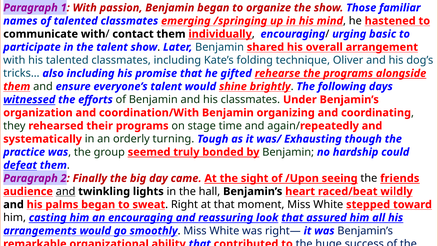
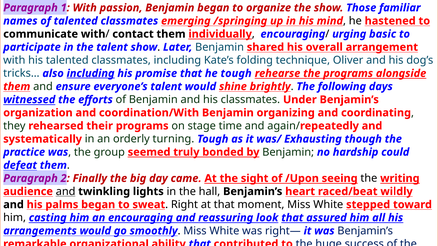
including underline: none -> present (91, 73)
he gifted: gifted -> tough (236, 73)
friends: friends -> writing (400, 179)
